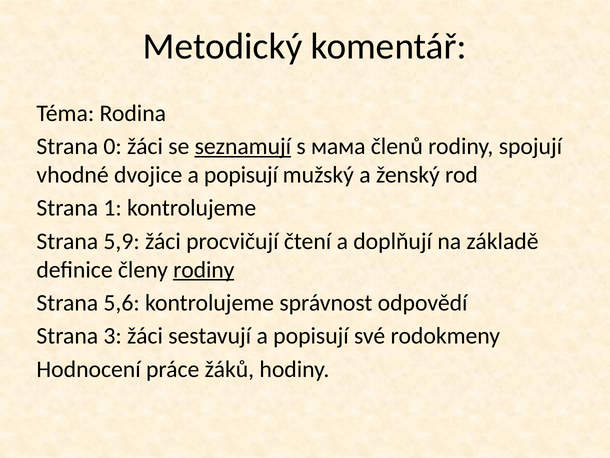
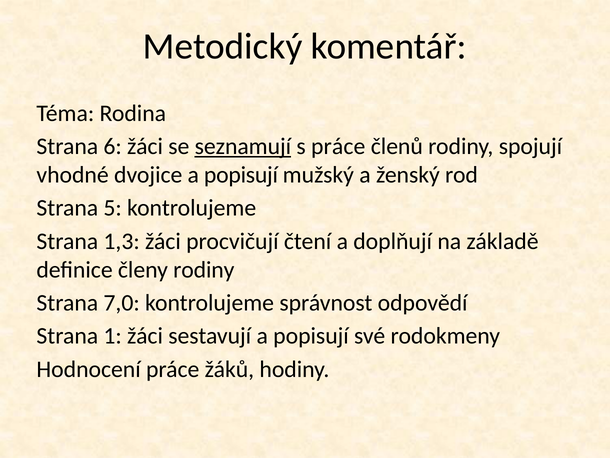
0: 0 -> 6 (113, 146)
s мама: мама -> práce (338, 146)
1: 1 -> 5 (113, 208)
5,9: 5,9 -> 1,3 (122, 241)
rodiny underline: present -> none (204, 269)
5,6: 5,6 -> 7,0 (122, 303)
3: 3 -> 1 (113, 336)
